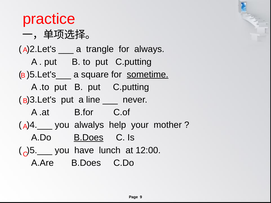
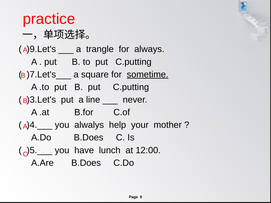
)2.Let's: )2.Let's -> )9.Let's (41, 49)
)5.Let's___: )5.Let's___ -> )7.Let's___ (49, 75)
B.Does underline: present -> none (89, 138)
